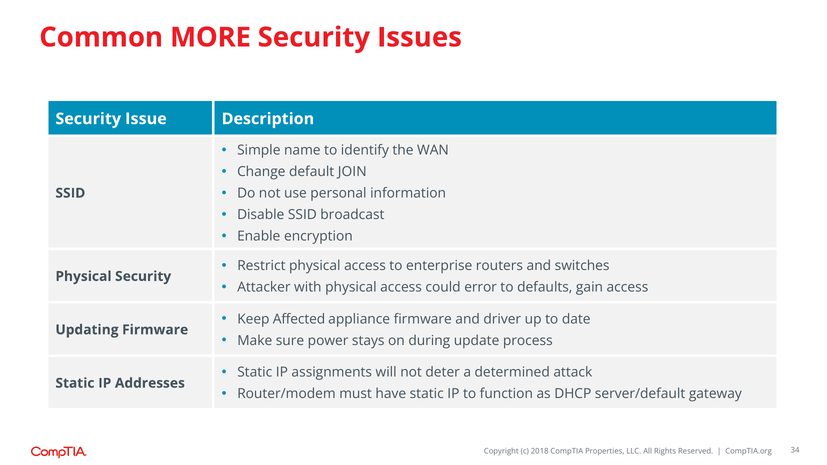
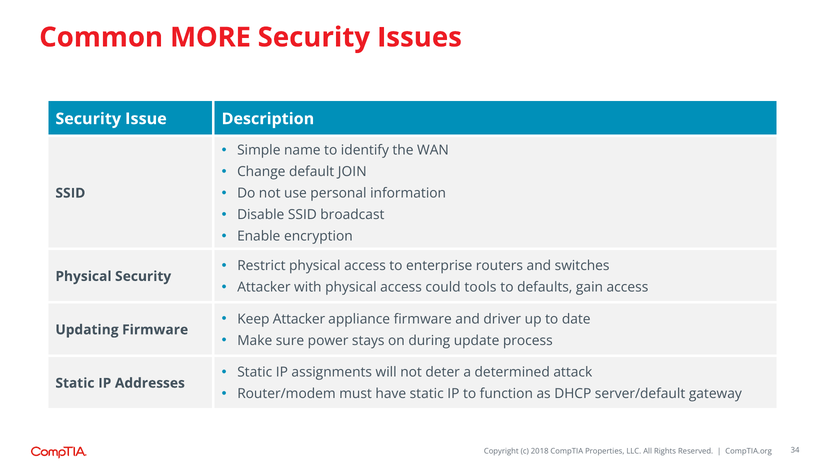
error: error -> tools (480, 287)
Keep Affected: Affected -> Attacker (299, 319)
